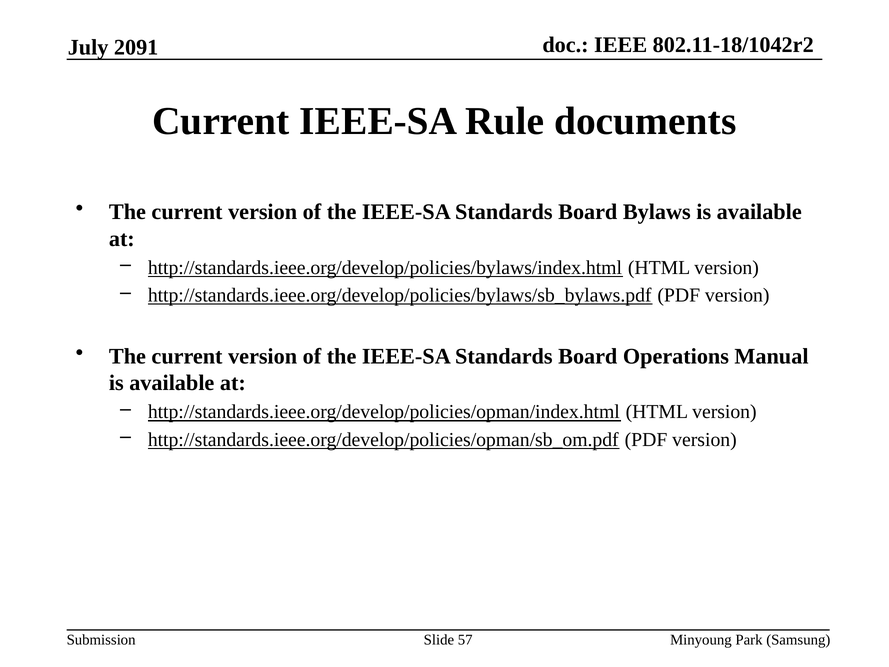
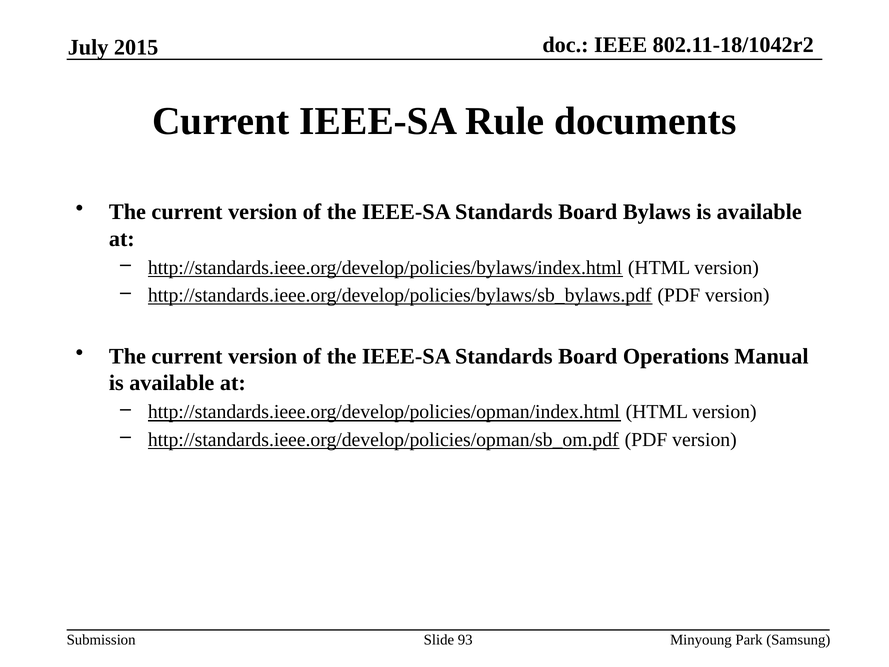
2091: 2091 -> 2015 (136, 47)
57: 57 -> 93 (465, 639)
